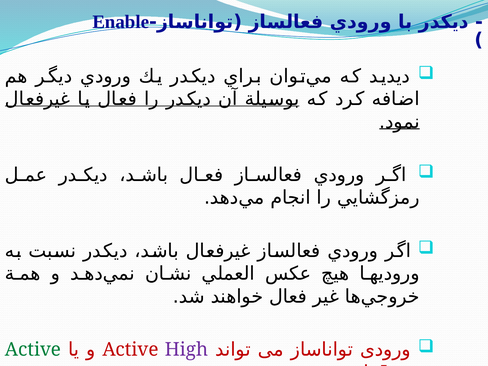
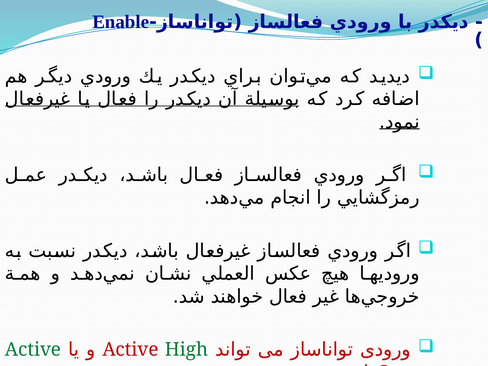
High colour: purple -> green (186, 350)
